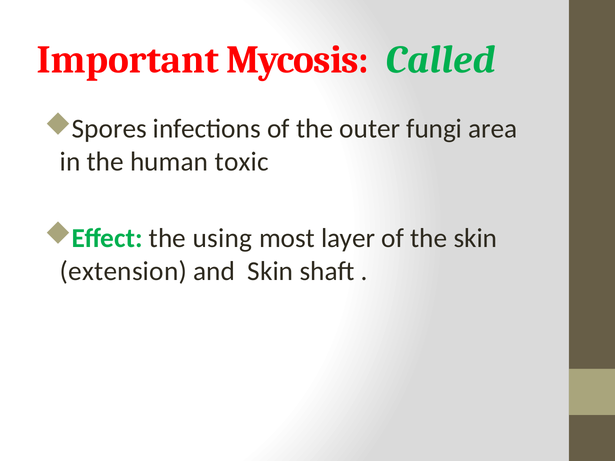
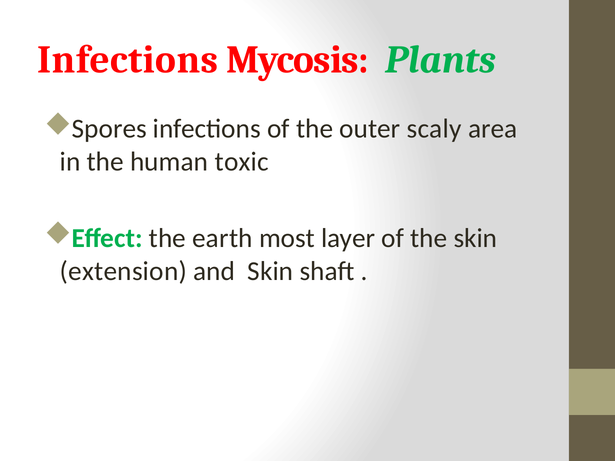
Important: Important -> Infections (128, 60)
Called: Called -> Plants (441, 60)
fungi: fungi -> scaly (434, 129)
using: using -> earth (222, 238)
